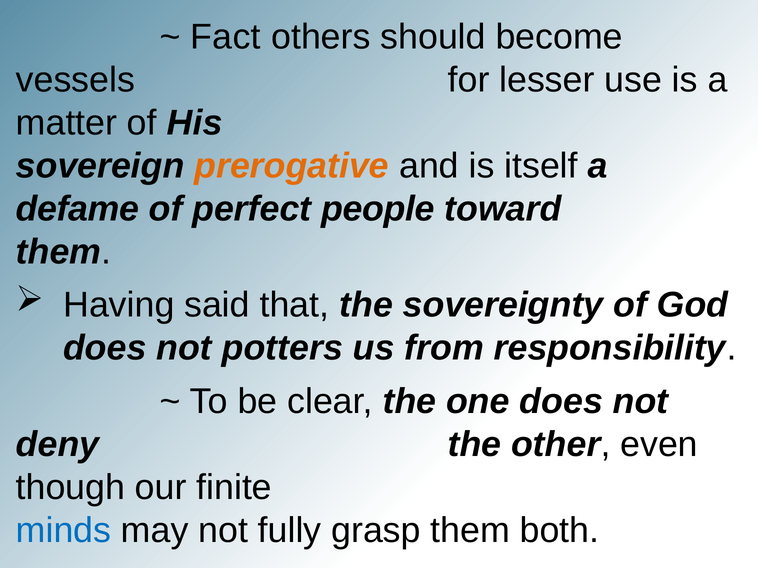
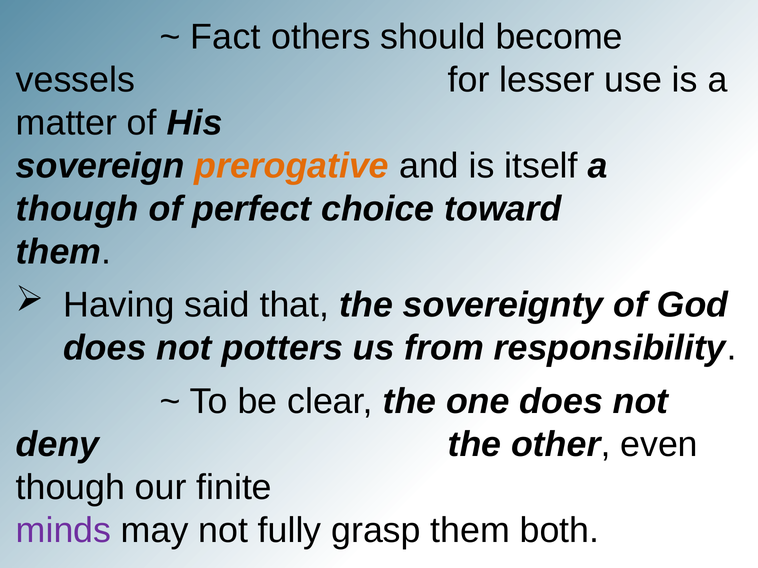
defame: defame -> though (77, 209)
people: people -> choice (378, 209)
minds colour: blue -> purple (64, 531)
